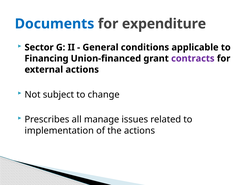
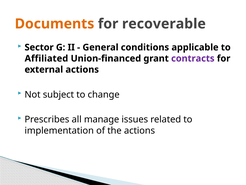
Documents colour: blue -> orange (55, 24)
expenditure: expenditure -> recoverable (164, 24)
Financing: Financing -> Affiliated (46, 58)
